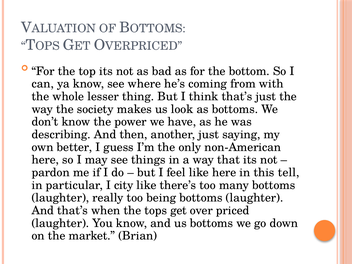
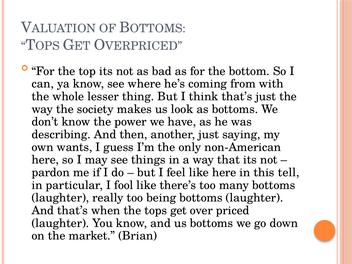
better: better -> wants (75, 147)
city: city -> fool (124, 185)
